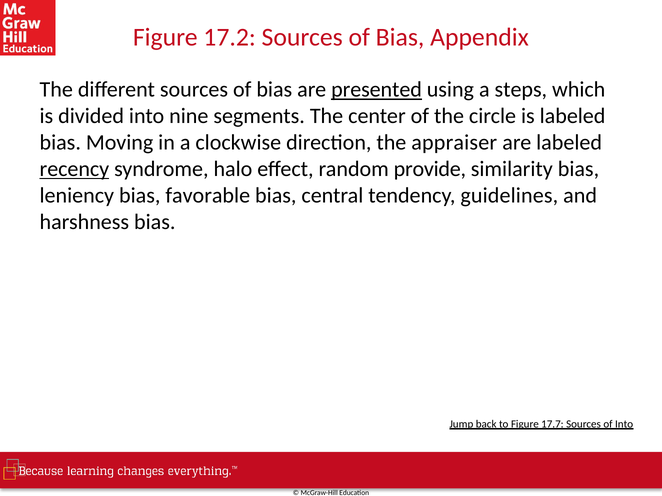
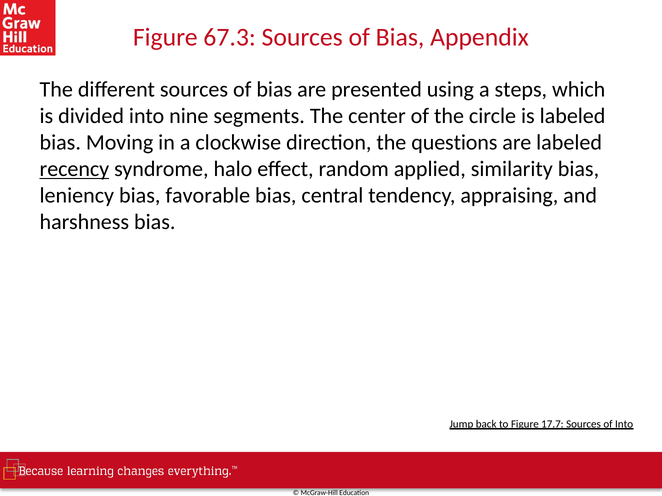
17.2: 17.2 -> 67.3 (230, 37)
presented underline: present -> none (377, 90)
appraiser: appraiser -> questions (454, 143)
provide: provide -> applied (430, 169)
guidelines: guidelines -> appraising (509, 196)
